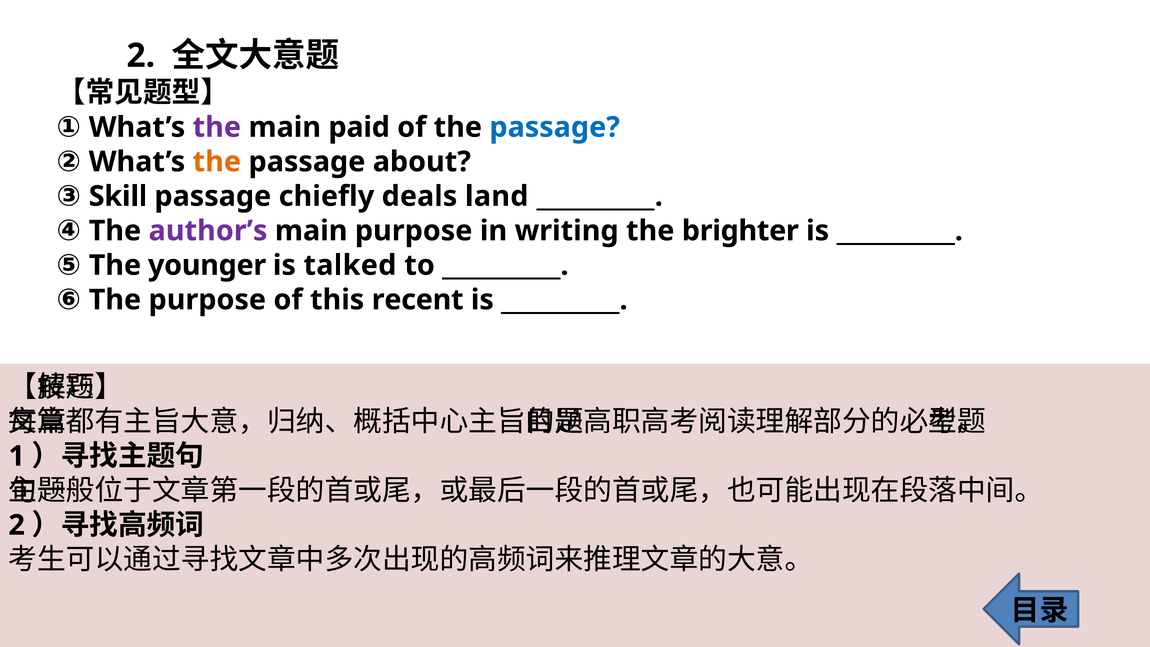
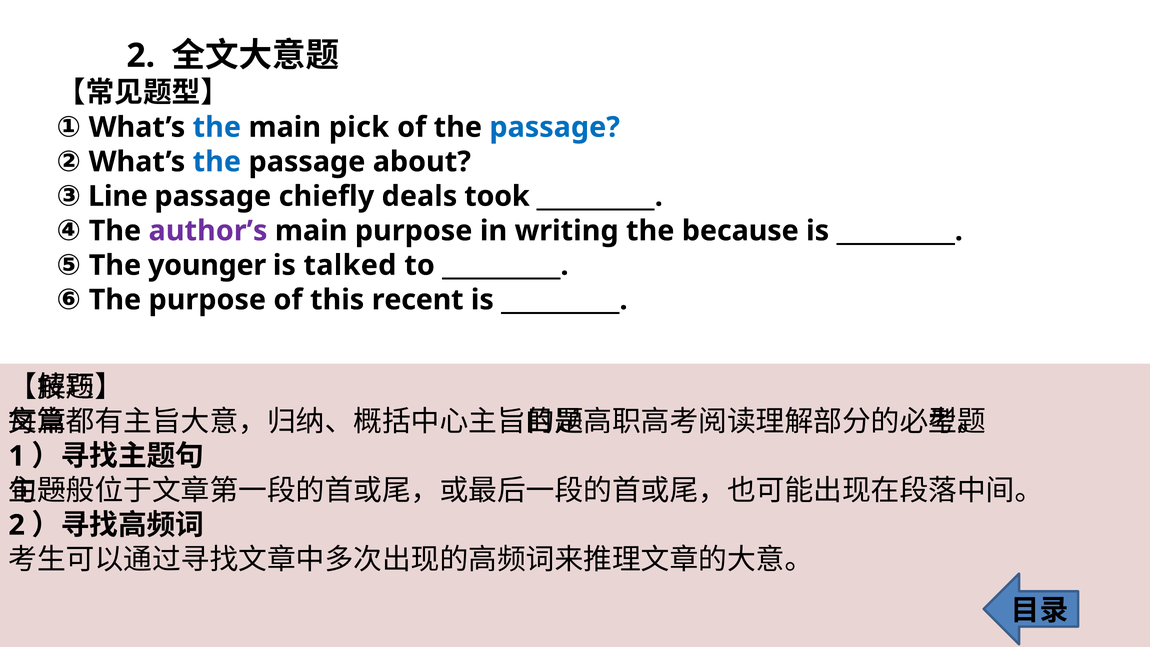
the colour: purple -> blue (217, 127)
paid: paid -> pick (359, 127)
the colour: orange -> blue (217, 162)
Skill: Skill -> Line (118, 196)
land: land -> took (497, 196)
brighter: brighter -> because (740, 231)
